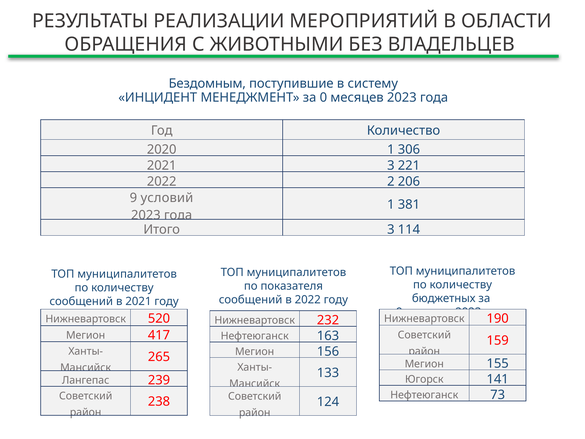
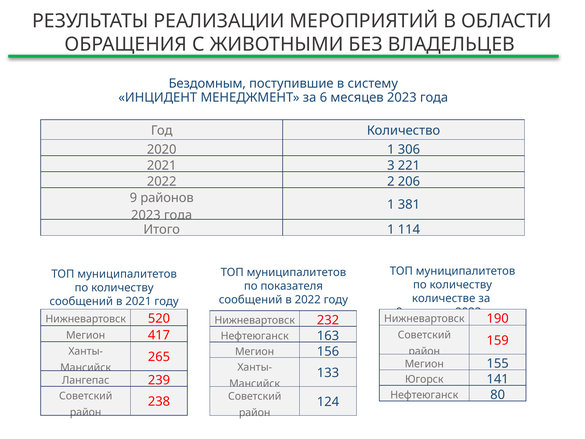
0: 0 -> 6 (323, 97)
условий: условий -> районов (167, 198)
Итого 3: 3 -> 1 (391, 229)
бюджетных: бюджетных -> количестве (444, 298)
73: 73 -> 80 (498, 395)
